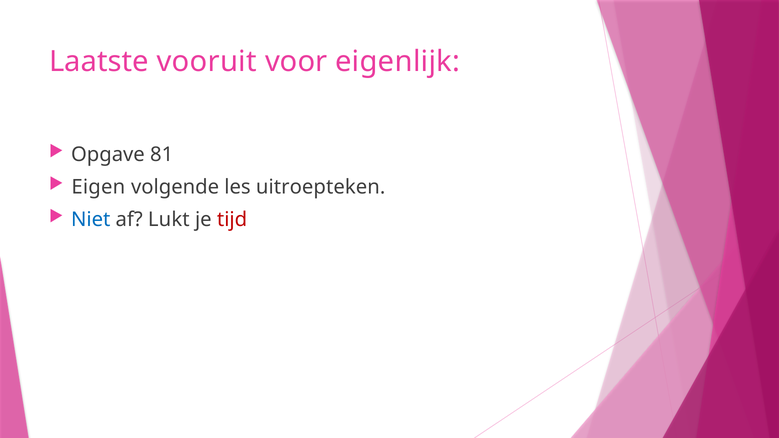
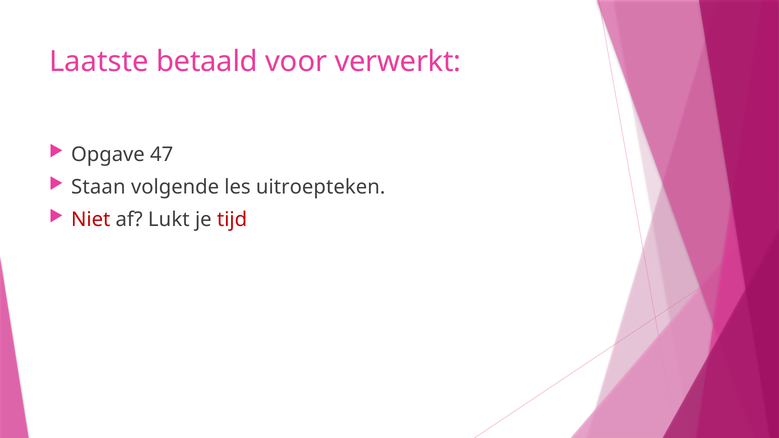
vooruit: vooruit -> betaald (207, 61)
eigenlijk: eigenlijk -> verwerkt (398, 61)
81: 81 -> 47 (162, 155)
Eigen: Eigen -> Staan (98, 187)
Niet colour: blue -> red (91, 219)
